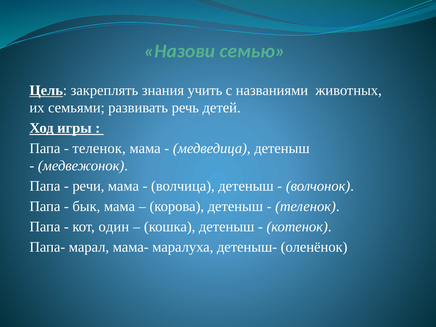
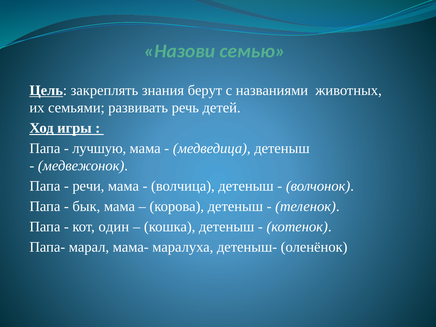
учить: учить -> берут (205, 90)
теленок: теленок -> лучшую (99, 148)
